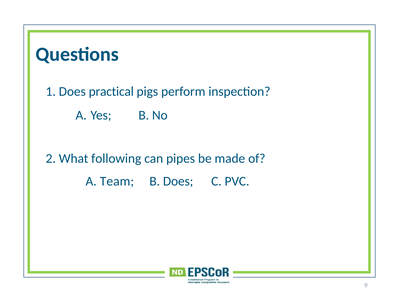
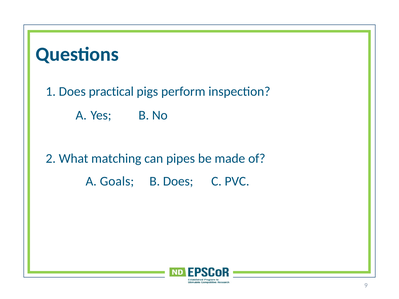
following: following -> matching (116, 159)
Team: Team -> Goals (117, 181)
